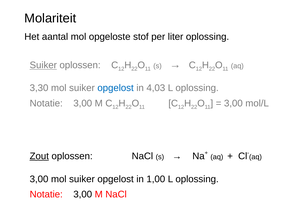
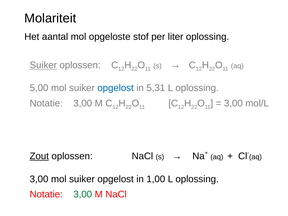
3,30: 3,30 -> 5,00 (39, 88)
4,03: 4,03 -> 5,31 (156, 88)
3,00 colour: black -> green (83, 194)
